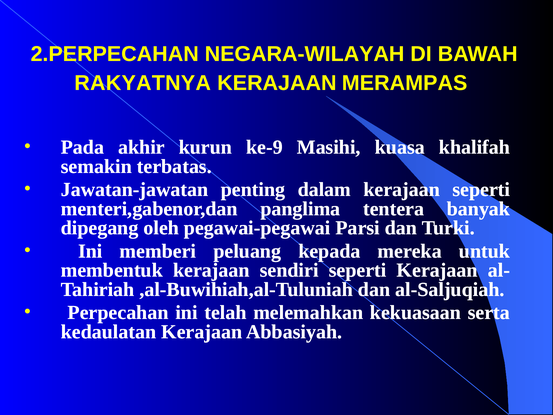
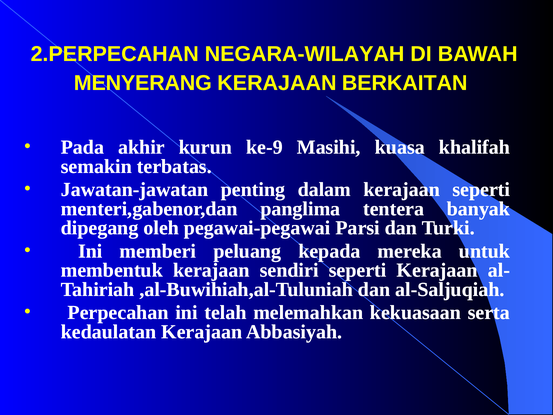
RAKYATNYA: RAKYATNYA -> MENYERANG (143, 83)
MERAMPAS: MERAMPAS -> BERKAITAN (405, 83)
